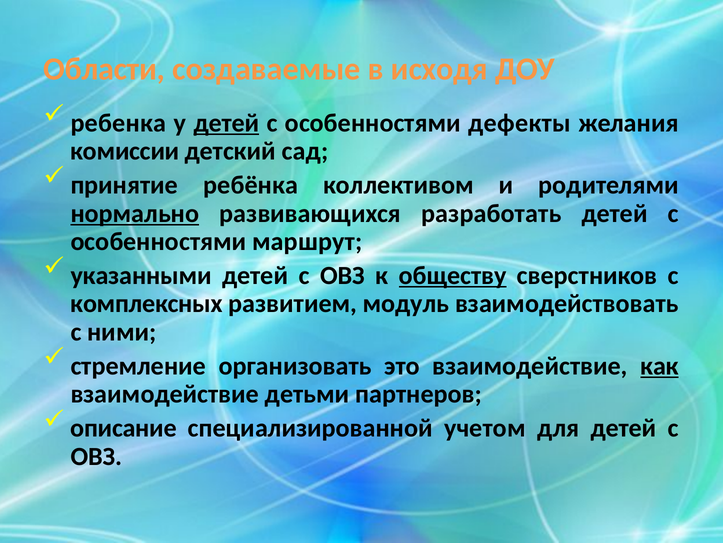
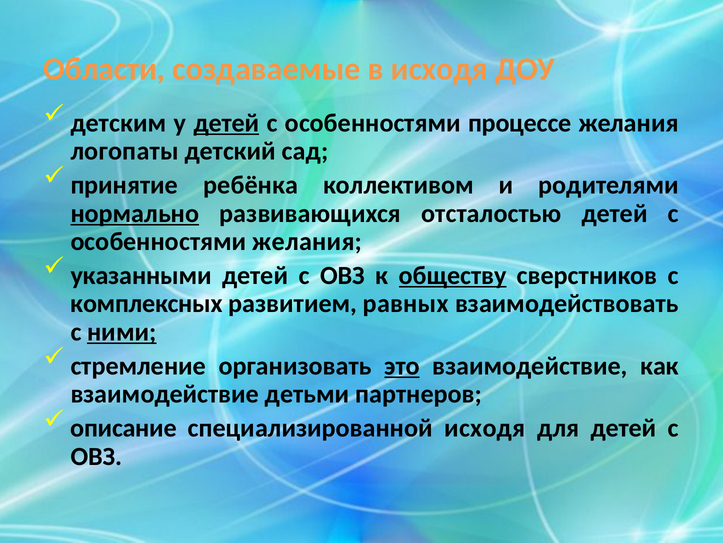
ребенка: ребенка -> детским (118, 123)
дефекты: дефекты -> процессе (520, 123)
комиссии: комиссии -> логопаты (125, 151)
разработать: разработать -> отсталостью (491, 213)
особенностями маршрут: маршрут -> желания (307, 241)
модуль: модуль -> равных (406, 303)
ними underline: none -> present (122, 332)
это underline: none -> present (402, 366)
как underline: present -> none (660, 366)
специализированной учетом: учетом -> исходя (485, 428)
